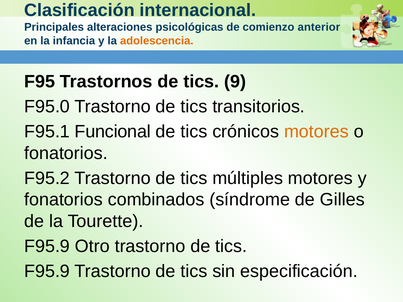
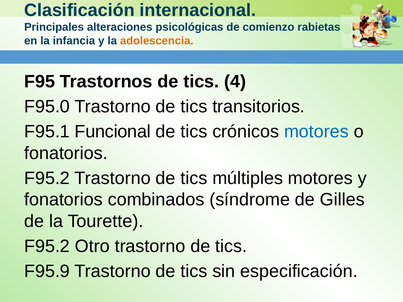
anterior: anterior -> rabietas (319, 27)
9: 9 -> 4 (235, 82)
motores colour: orange -> blue (316, 132)
F95.9: F95.9 -> F95.2 (47, 246)
